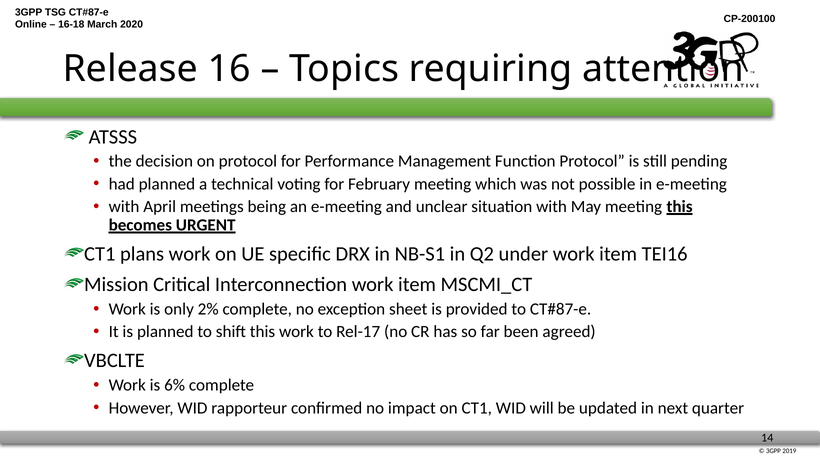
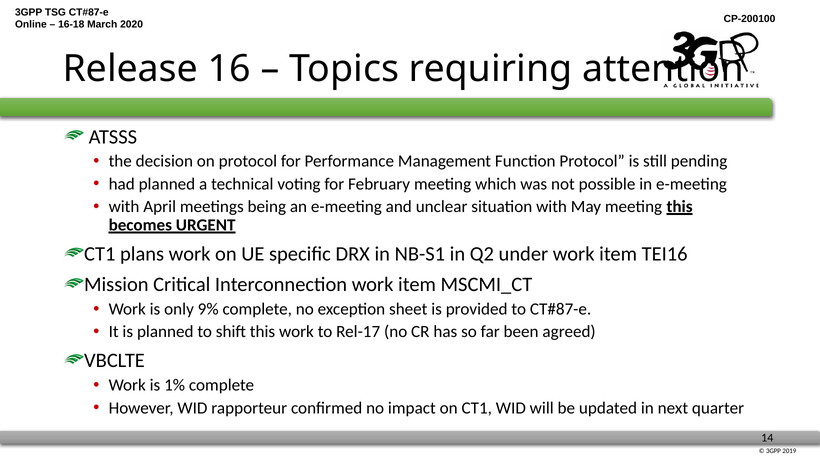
2%: 2% -> 9% (208, 309)
6%: 6% -> 1% (175, 385)
